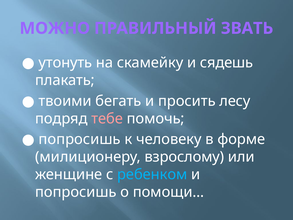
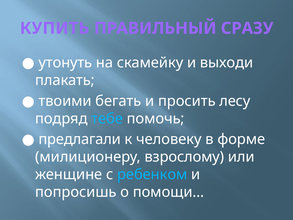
МОЖНО: МОЖНО -> КУПИТЬ (55, 28)
ЗВАТЬ: ЗВАТЬ -> СРАЗУ (247, 28)
сядешь: сядешь -> выходи (227, 63)
тебе colour: pink -> light blue (107, 118)
попросишь: попросишь -> предлагали (80, 139)
